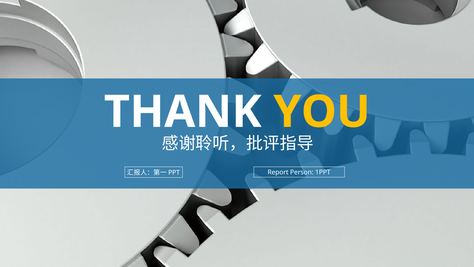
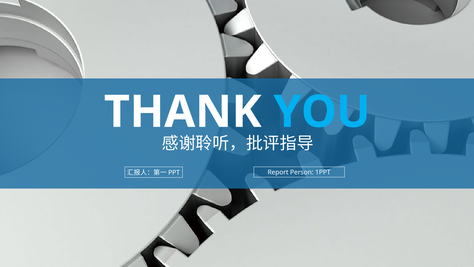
YOU colour: yellow -> light blue (322, 112)
